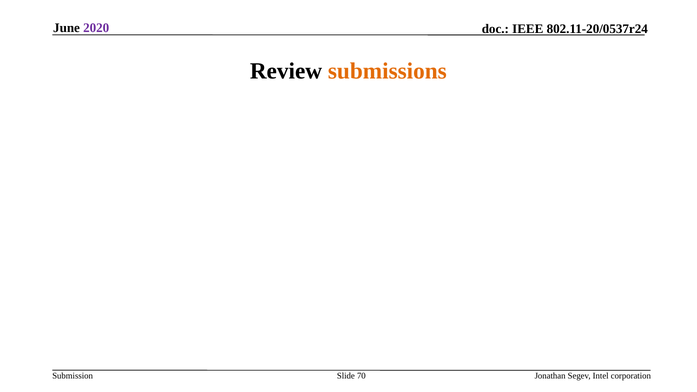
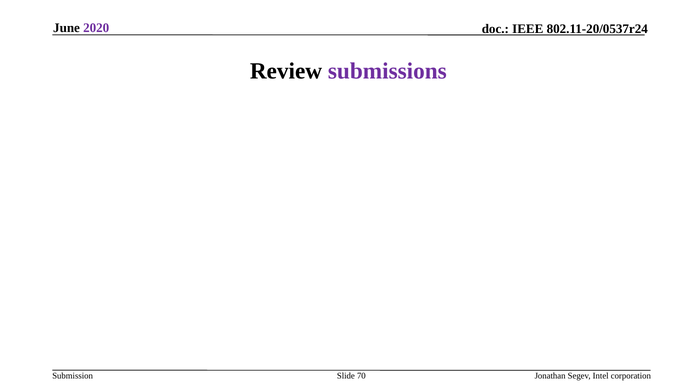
submissions colour: orange -> purple (387, 71)
